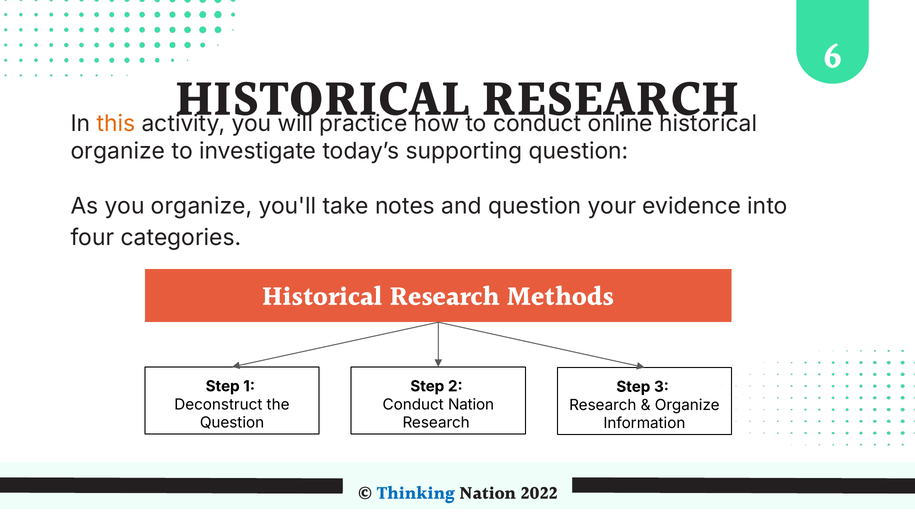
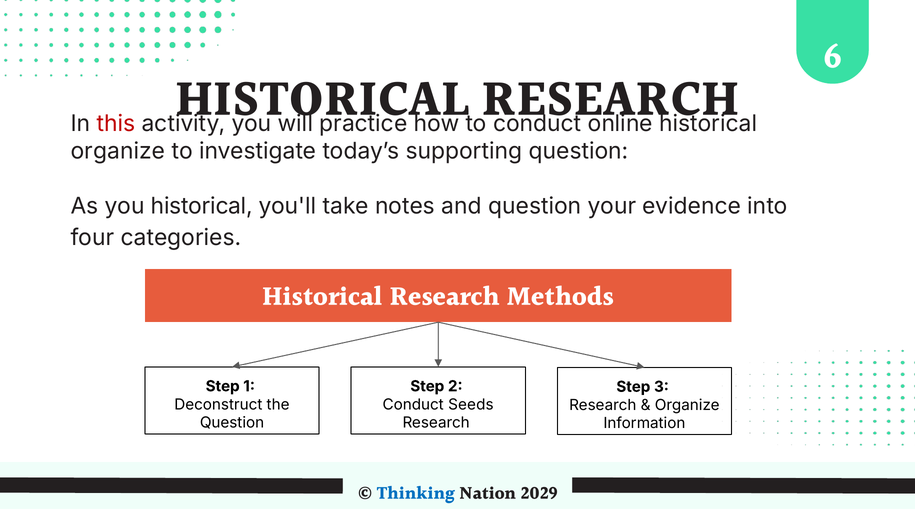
this colour: orange -> red (116, 124)
you organize: organize -> historical (202, 206)
Conduct Nation: Nation -> Seeds (471, 404)
2022: 2022 -> 2029 (539, 493)
